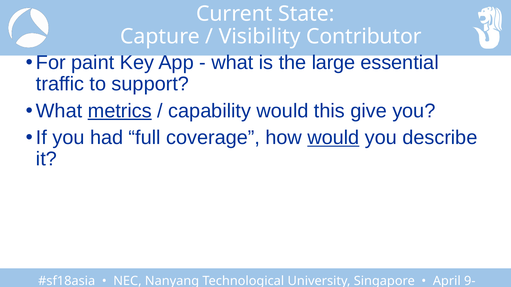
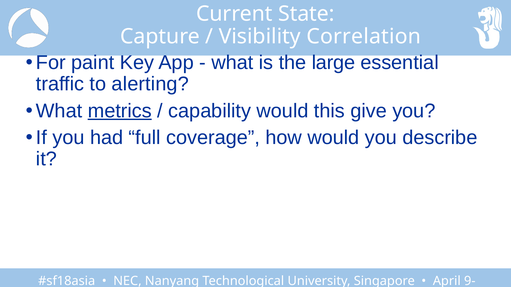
Contributor: Contributor -> Correlation (364, 37)
support: support -> alerting (150, 84)
would underline: present -> none (333, 138)
